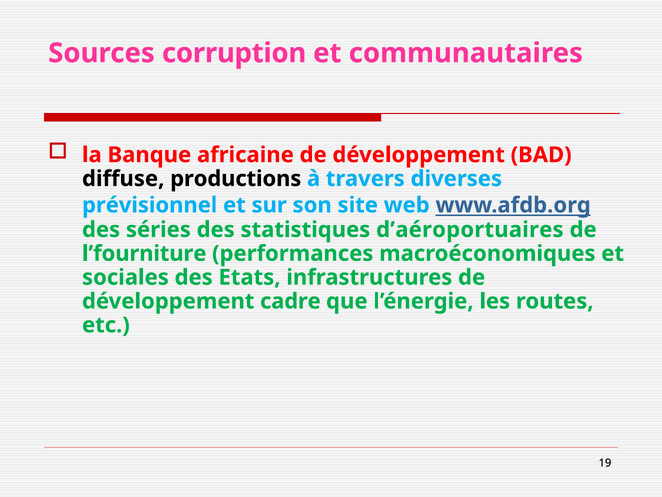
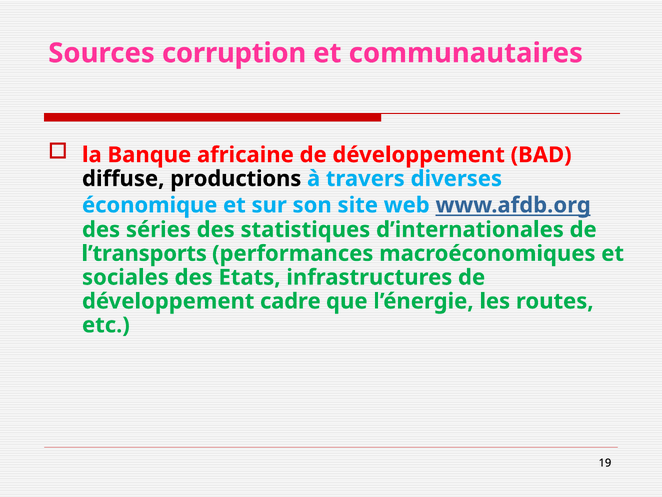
prévisionnel: prévisionnel -> économique (150, 205)
d’aéroportuaires: d’aéroportuaires -> d’internationales (470, 229)
l’fourniture: l’fourniture -> l’transports (144, 253)
